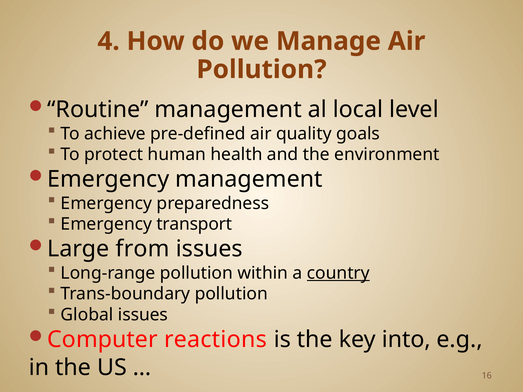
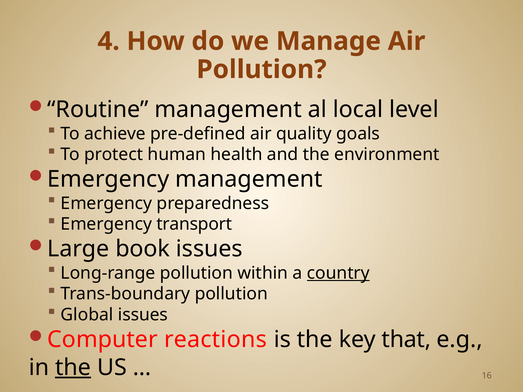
from: from -> book (143, 249)
into: into -> that (406, 340)
the underline: none -> present (73, 368)
